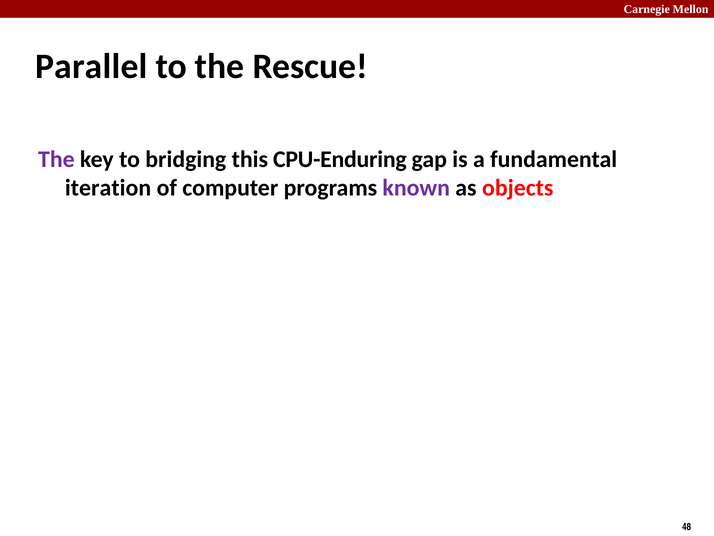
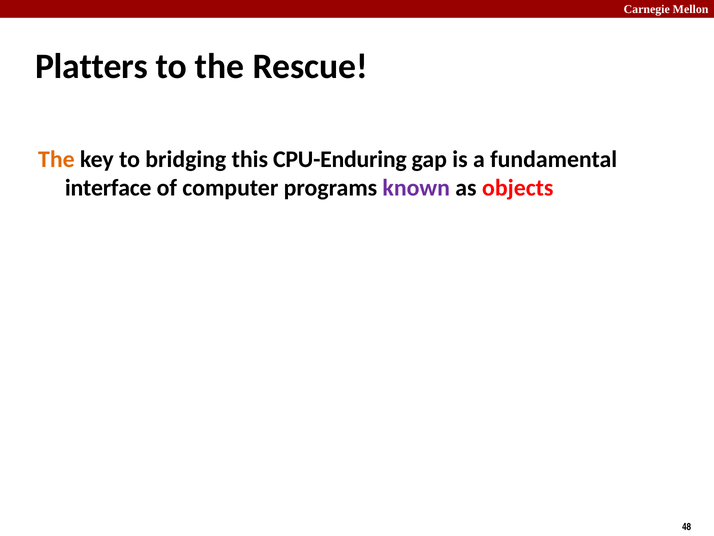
Parallel: Parallel -> Platters (91, 66)
The colour: purple -> orange (56, 159)
iteration: iteration -> interface (108, 188)
